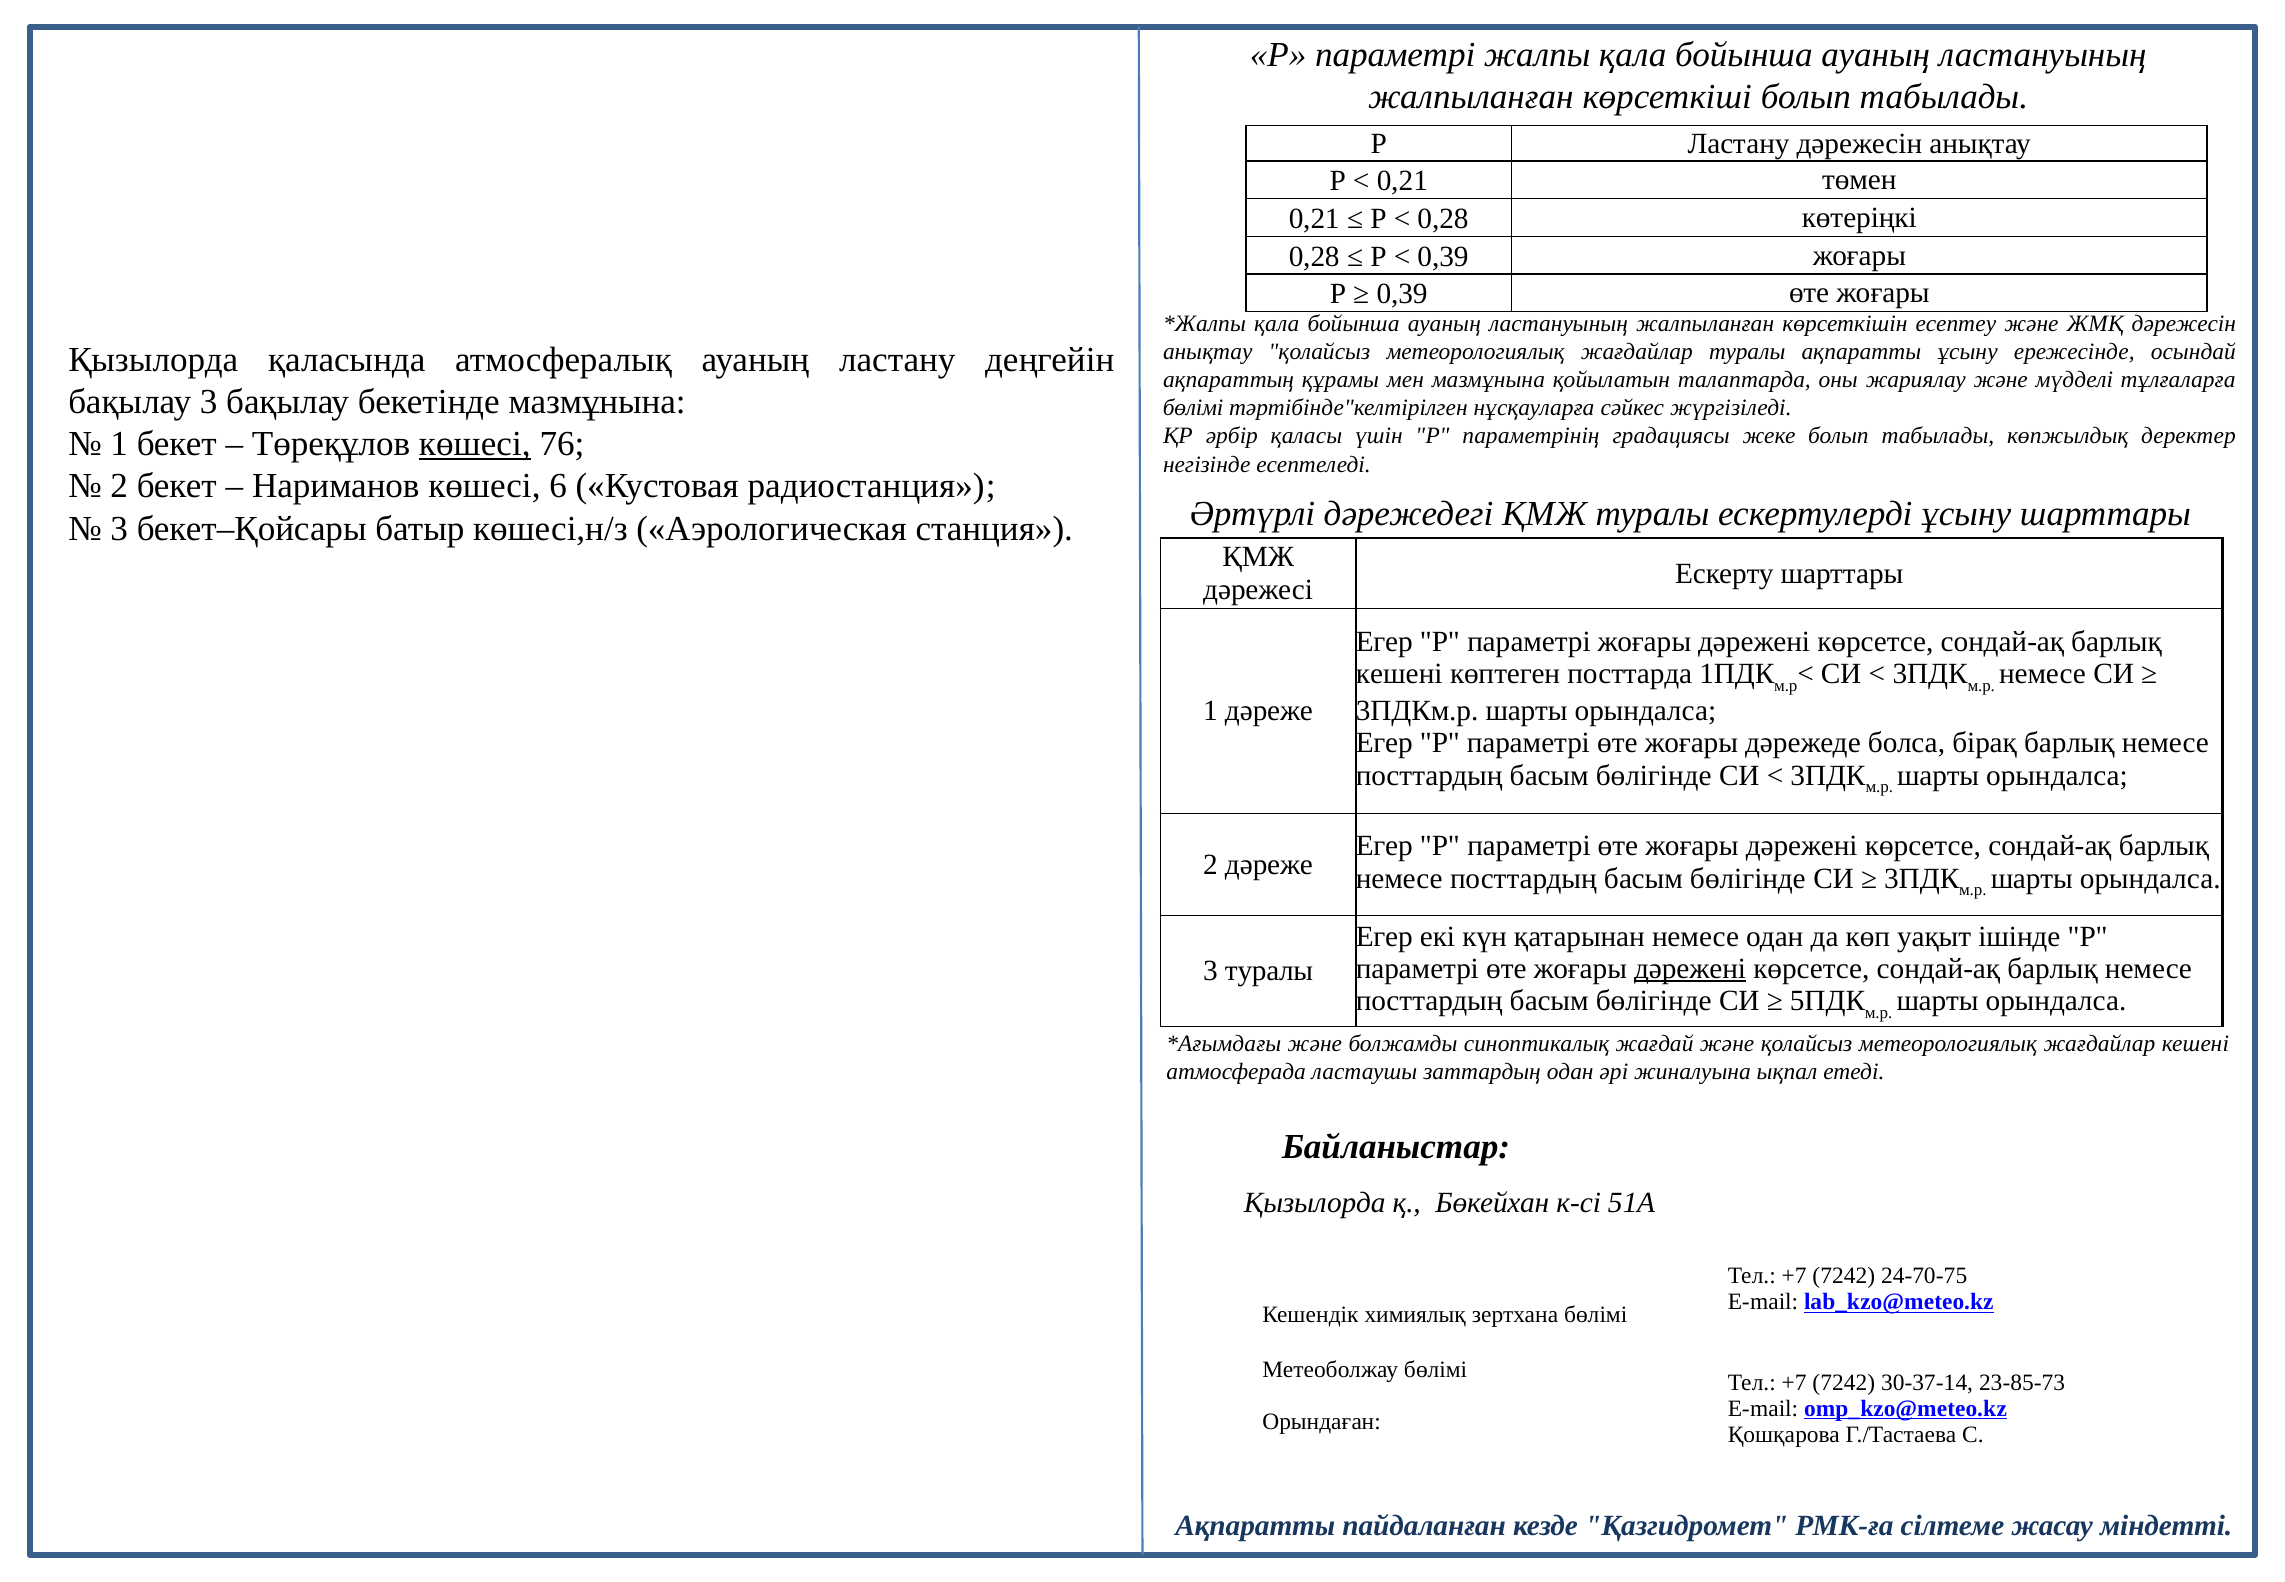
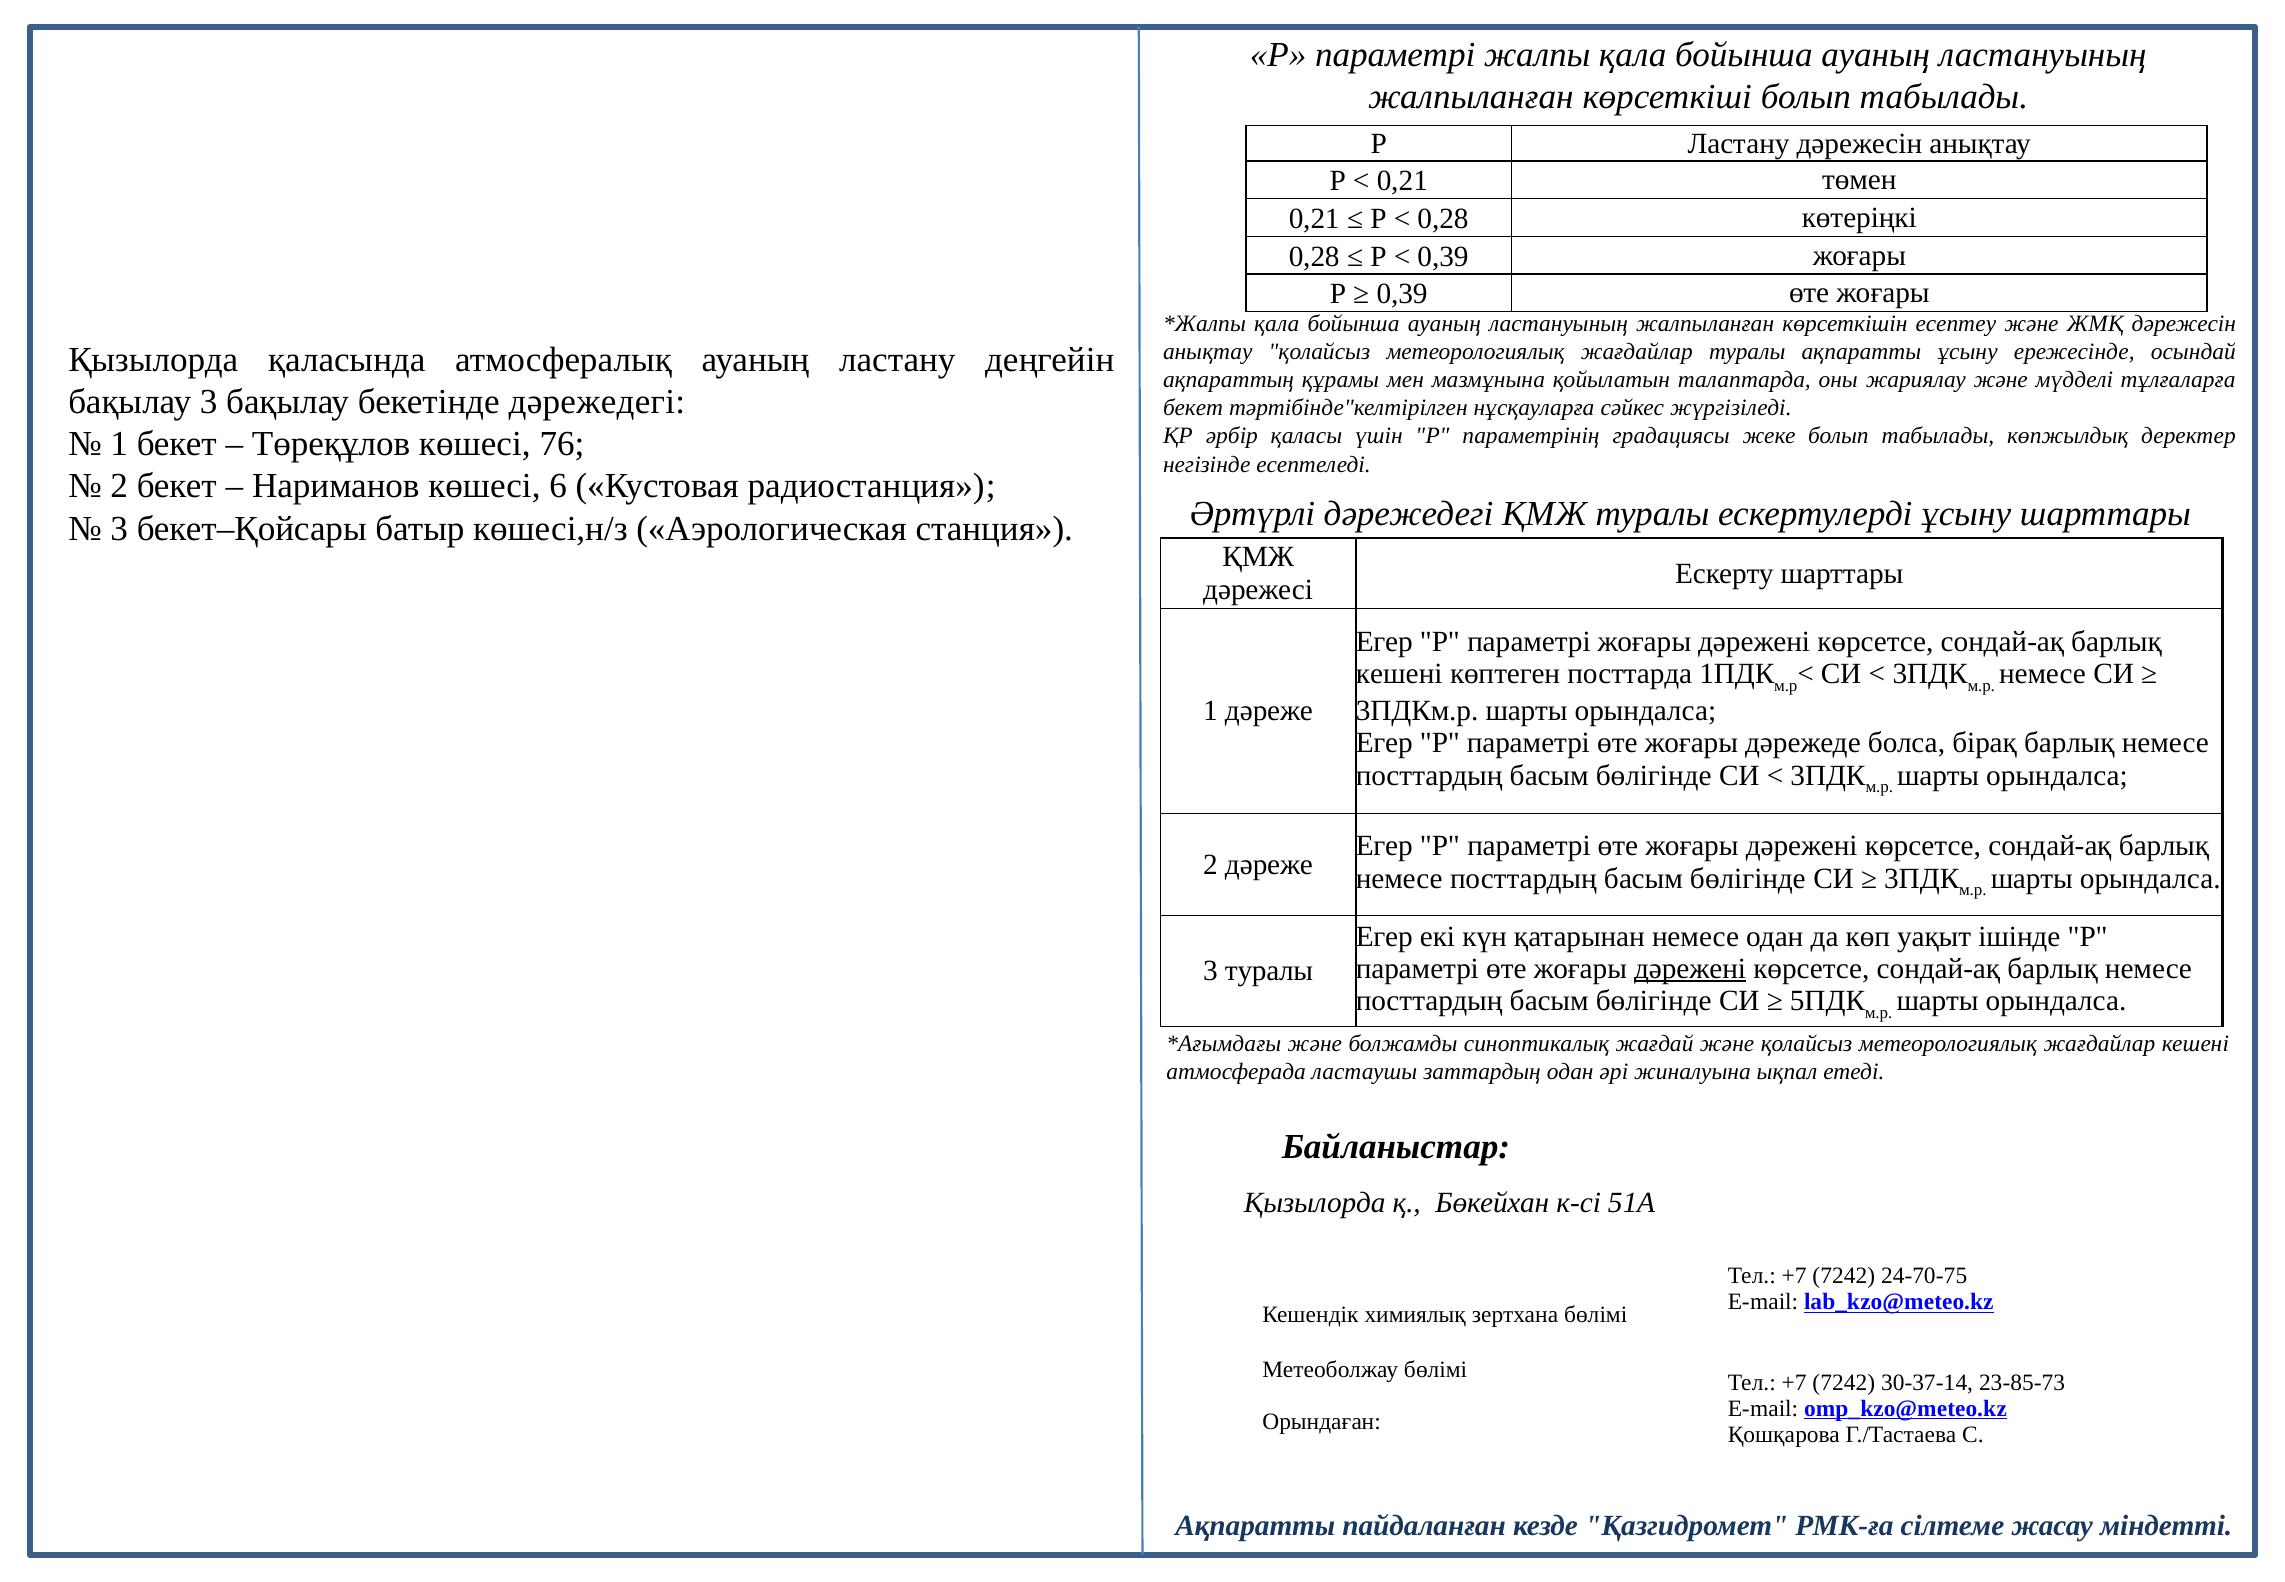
бекетінде мазмұнына: мазмұнына -> дәрежедегі (597, 402)
бөлімі: бөлімі -> бекет (1193, 408)
көшесі underline: present -> none (475, 444)
